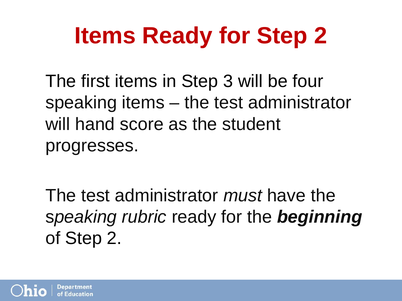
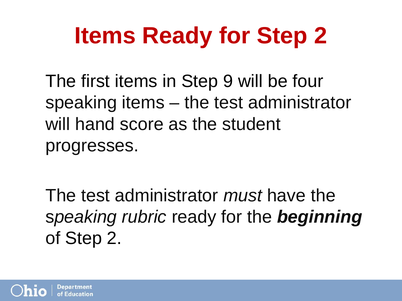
3: 3 -> 9 (228, 81)
